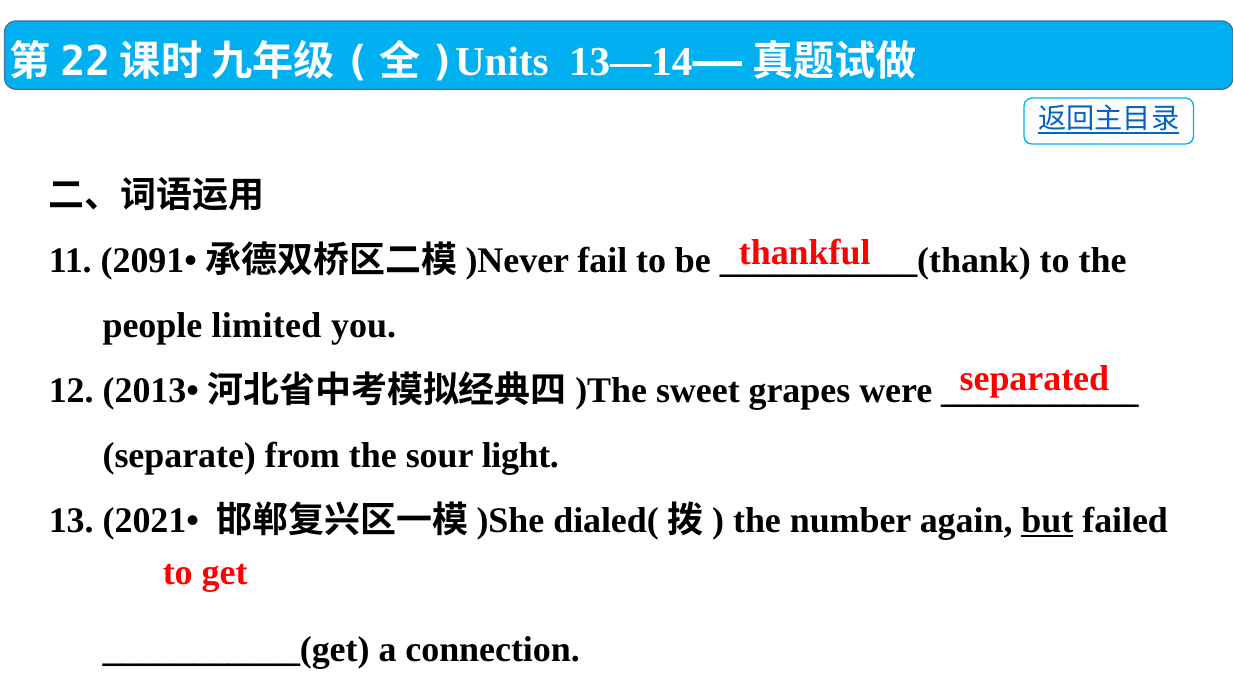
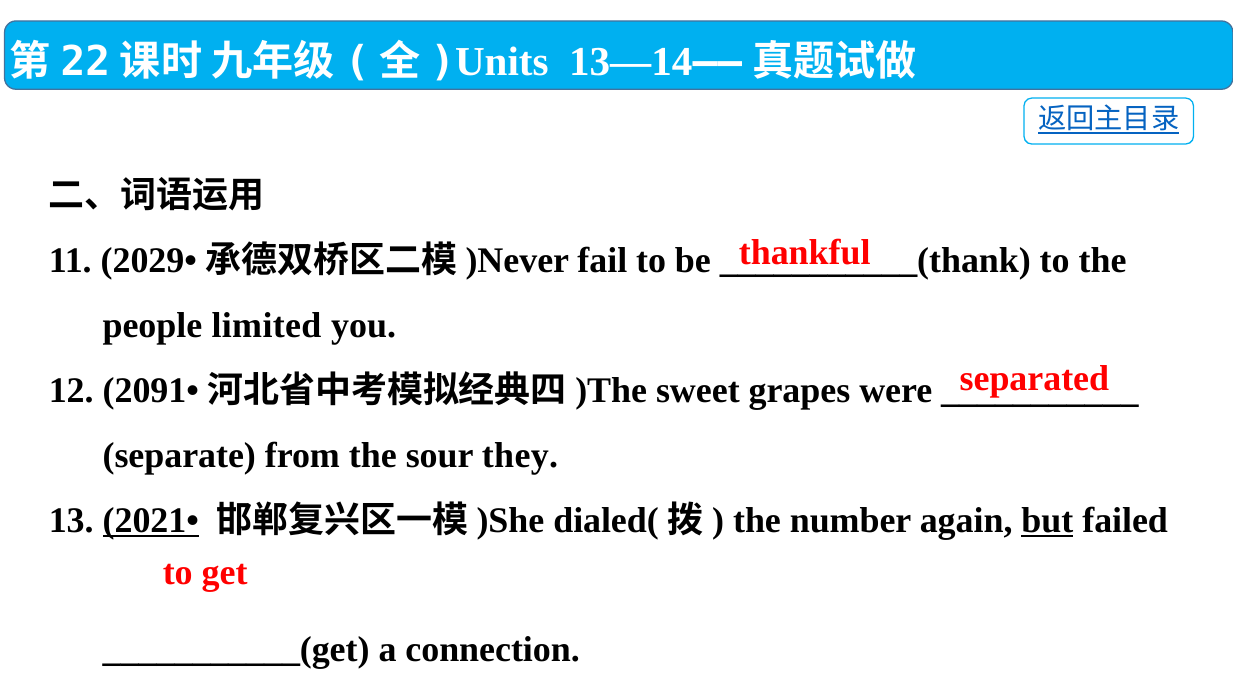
2091•: 2091• -> 2029• (149, 261)
2013•: 2013• -> 2091• (151, 390)
light: light -> they (520, 455)
2021• underline: none -> present (151, 520)
